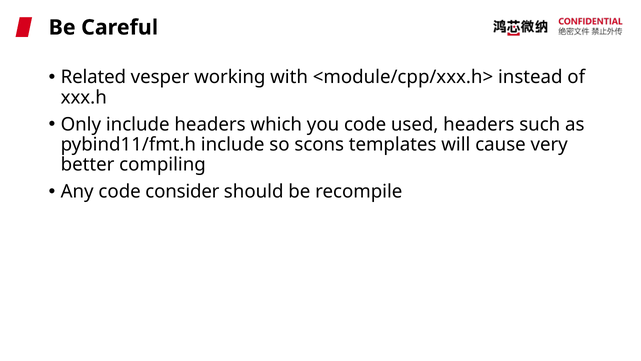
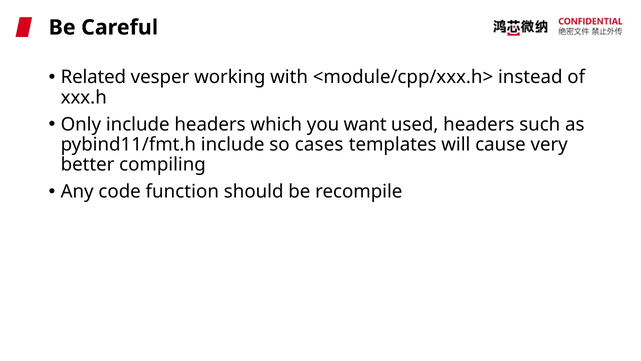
you code: code -> want (365, 124)
scons: scons -> cases (319, 144)
consider: consider -> function (182, 191)
